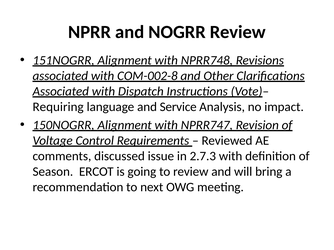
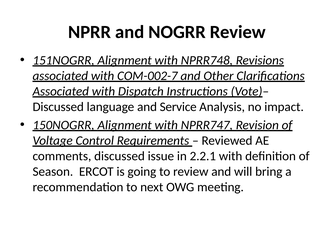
COM-002-8: COM-002-8 -> COM-002-7 (147, 76)
Requiring: Requiring -> Discussed (58, 107)
2.7.3: 2.7.3 -> 2.2.1 (203, 156)
